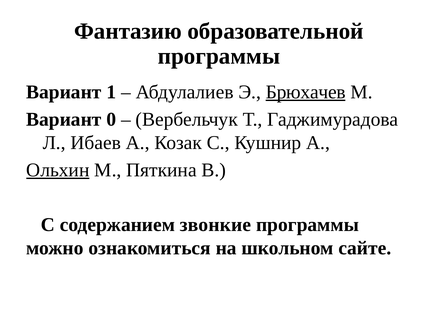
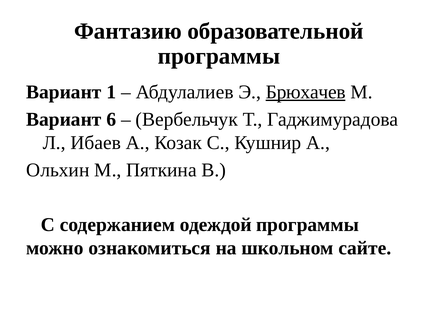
0: 0 -> 6 (111, 119)
Ольхин underline: present -> none (58, 170)
звонкие: звонкие -> одеждой (216, 224)
